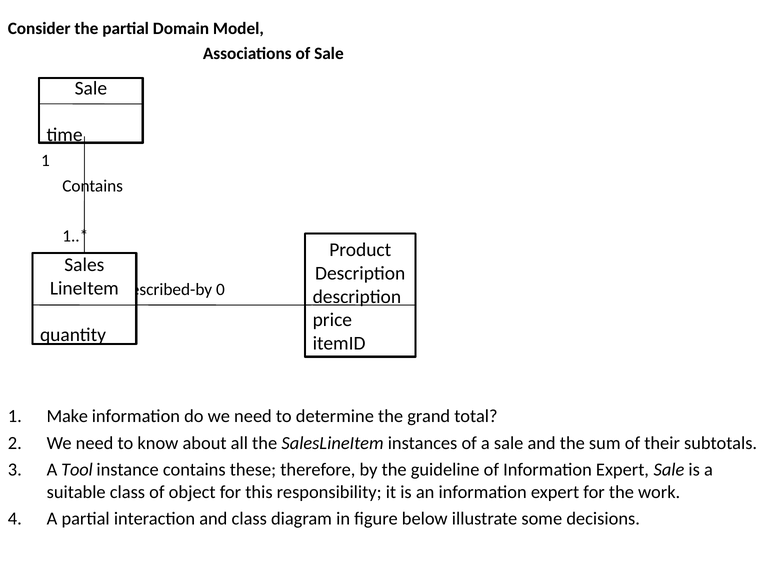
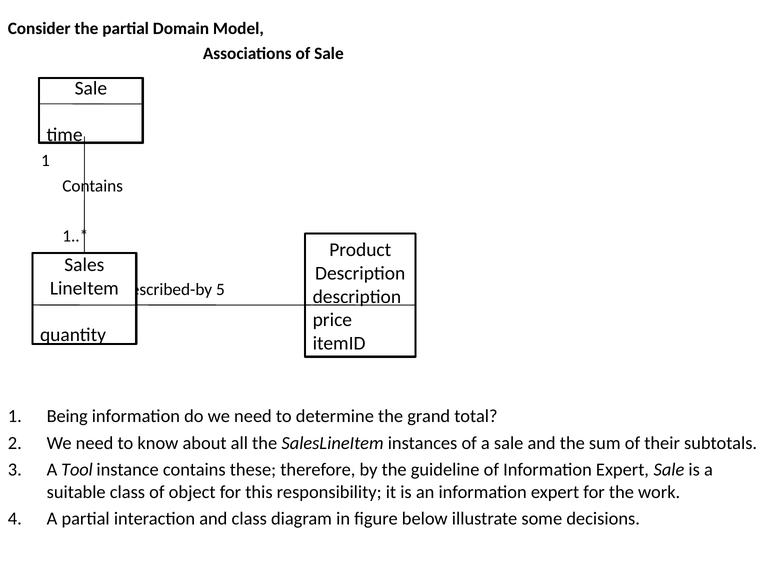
0: 0 -> 5 (220, 290)
Make: Make -> Being (67, 416)
